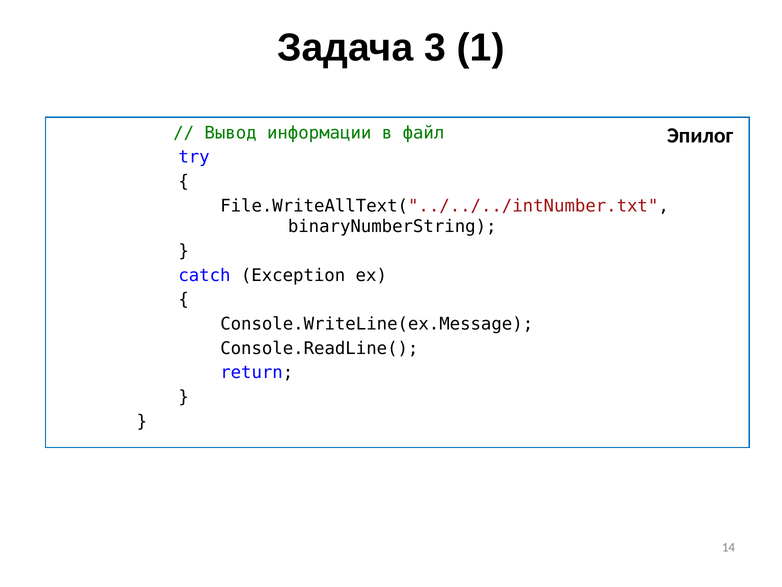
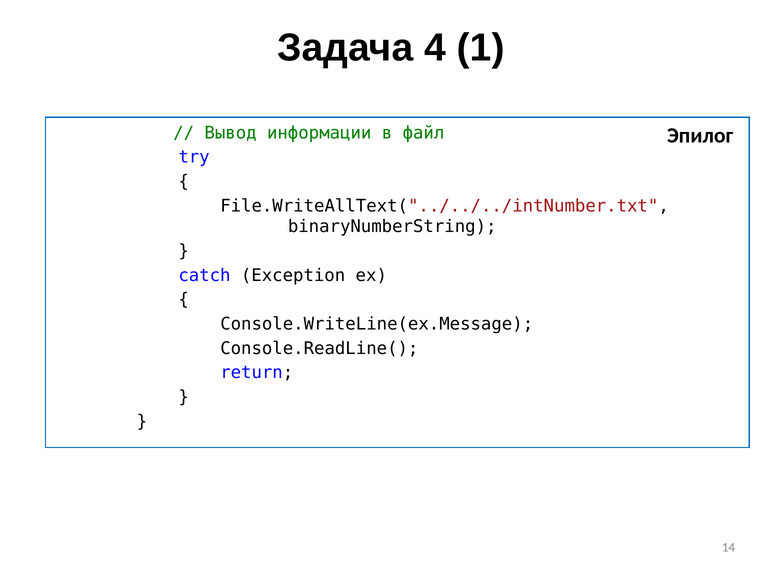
3: 3 -> 4 (435, 48)
